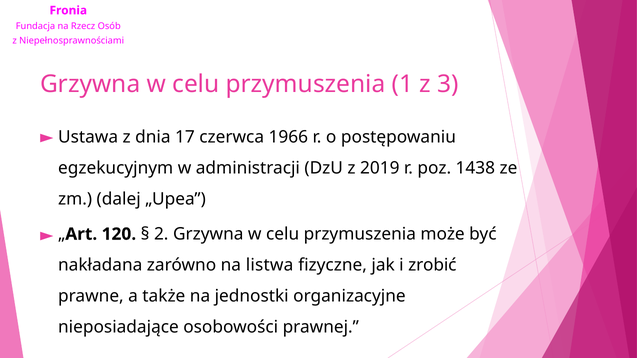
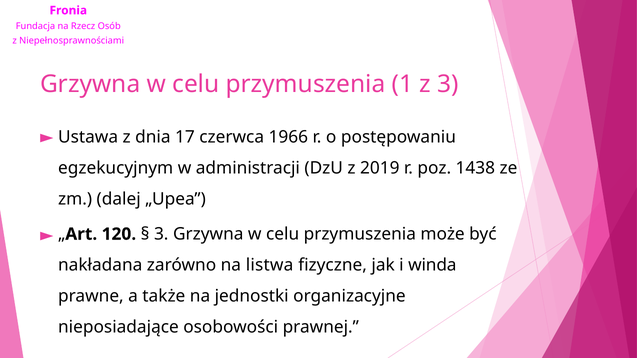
2: 2 -> 3 (161, 234)
zrobić: zrobić -> winda (432, 265)
